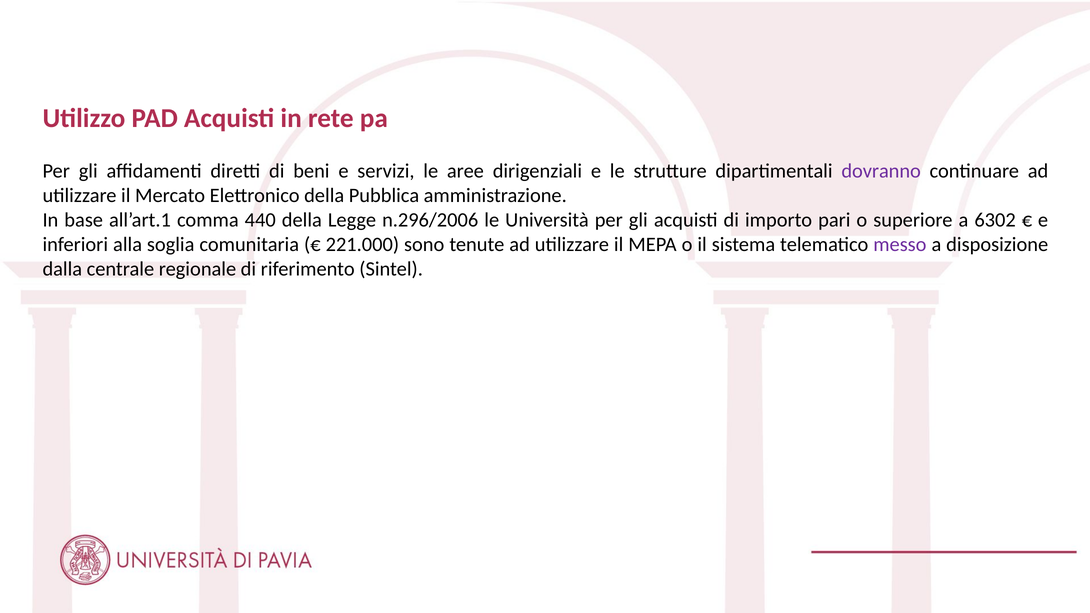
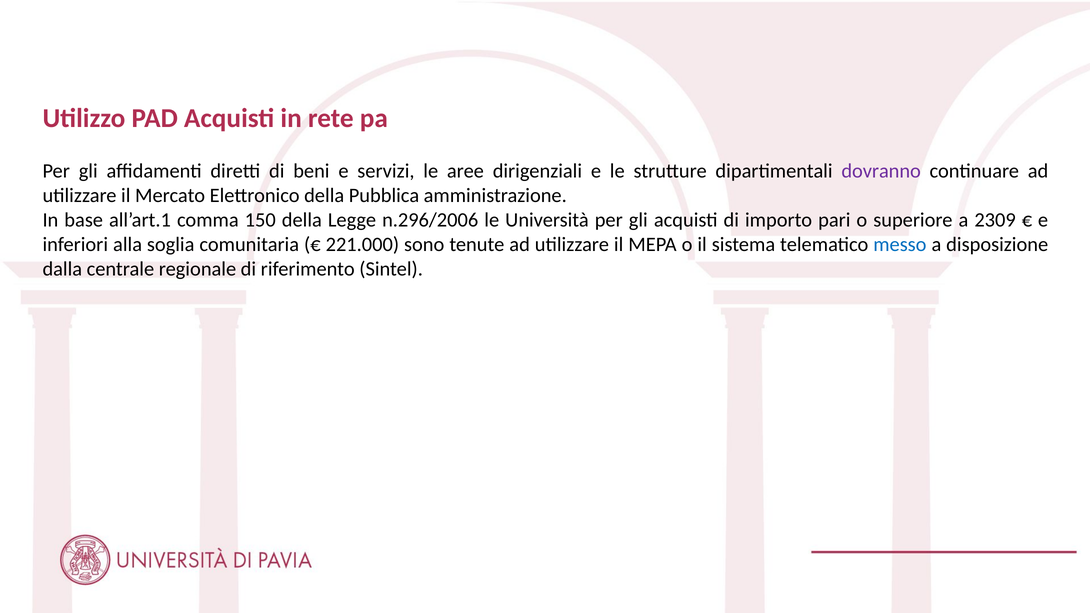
440: 440 -> 150 (260, 220)
6302: 6302 -> 2309 (995, 220)
messo colour: purple -> blue (900, 245)
